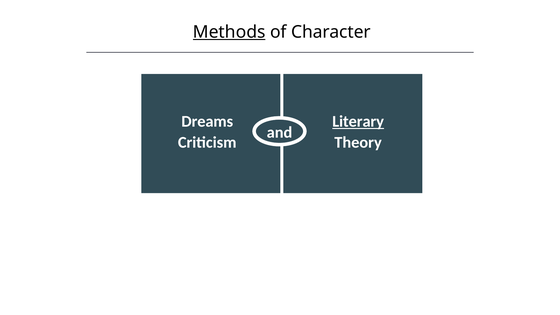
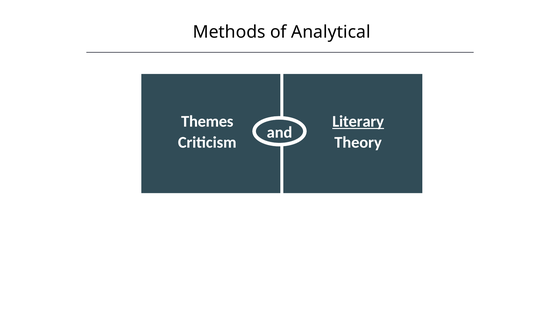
Methods underline: present -> none (229, 32)
Character: Character -> Analytical (331, 32)
Dreams: Dreams -> Themes (207, 121)
